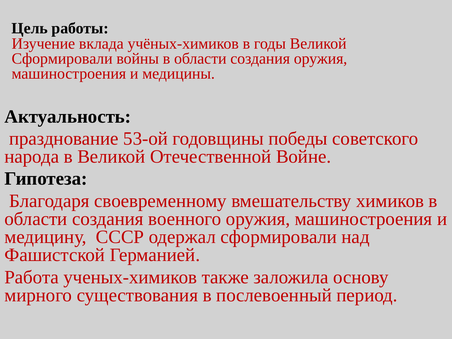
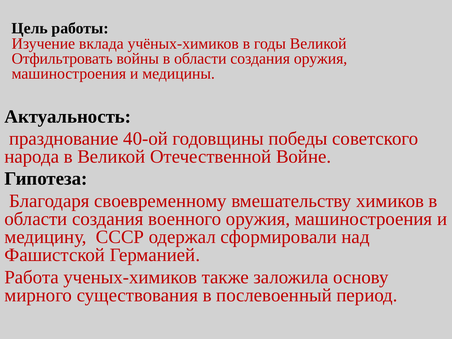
Сформировали: Сформировали -> Отфильтровать (62, 59)
53-ой: 53-ой -> 40-ой (146, 139)
